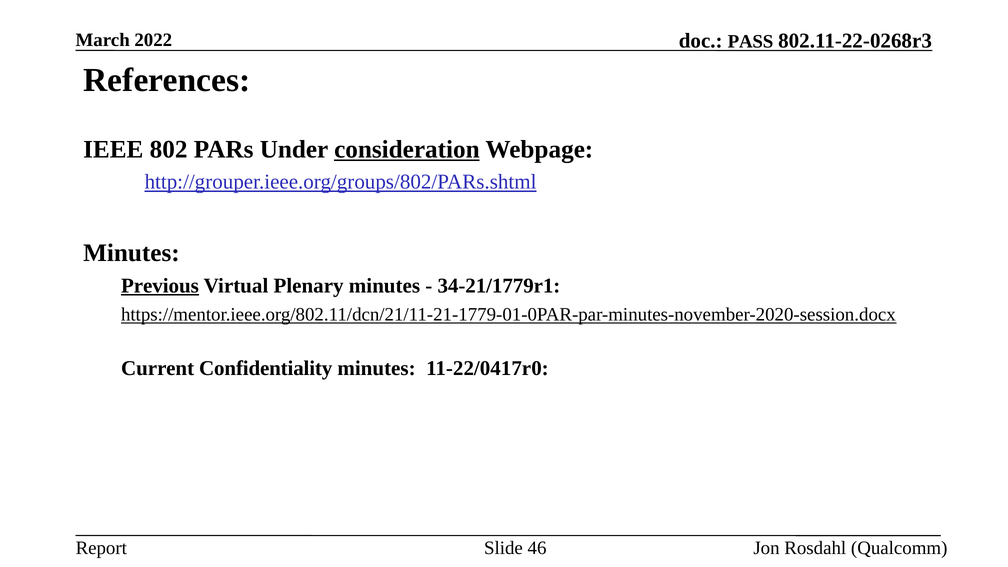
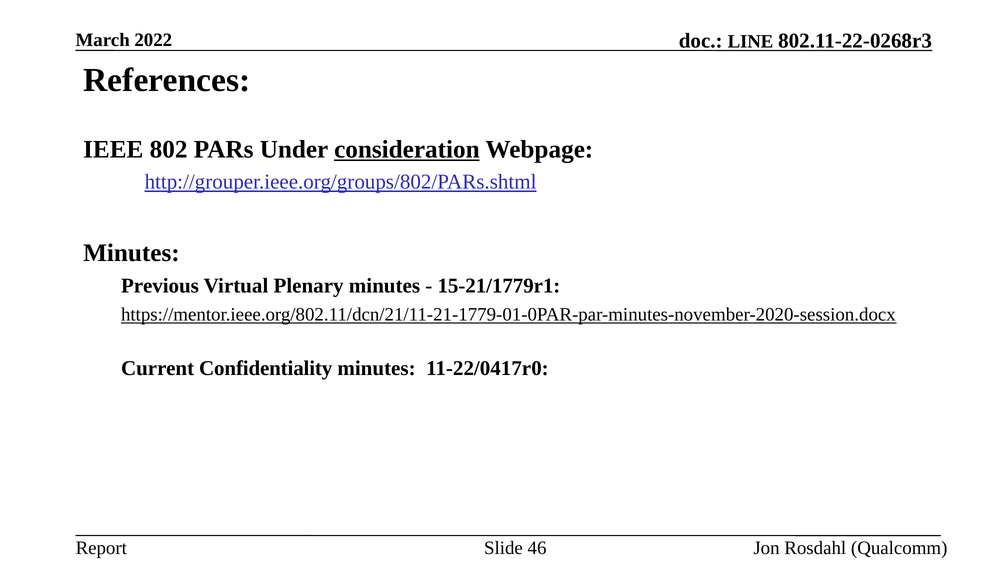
PASS: PASS -> LINE (750, 42)
Previous underline: present -> none (160, 286)
34-21/1779r1: 34-21/1779r1 -> 15-21/1779r1 (499, 286)
